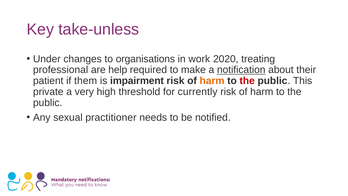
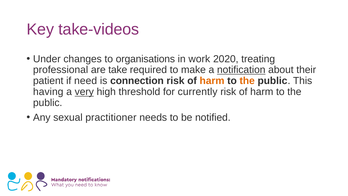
take-unless: take-unless -> take-videos (99, 29)
help: help -> take (118, 70)
them: them -> need (86, 81)
impairment: impairment -> connection (137, 81)
the colour: red -> orange (247, 81)
private: private -> having (48, 92)
very underline: none -> present (84, 92)
